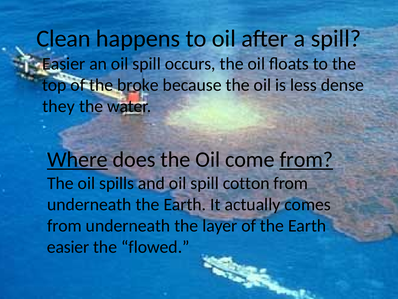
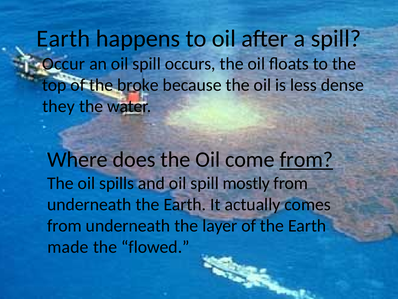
Clean: Clean -> Earth (63, 39)
Easier: Easier -> Occur (64, 64)
Where underline: present -> none (77, 159)
cotton: cotton -> mostly (246, 183)
easier: easier -> made (68, 247)
